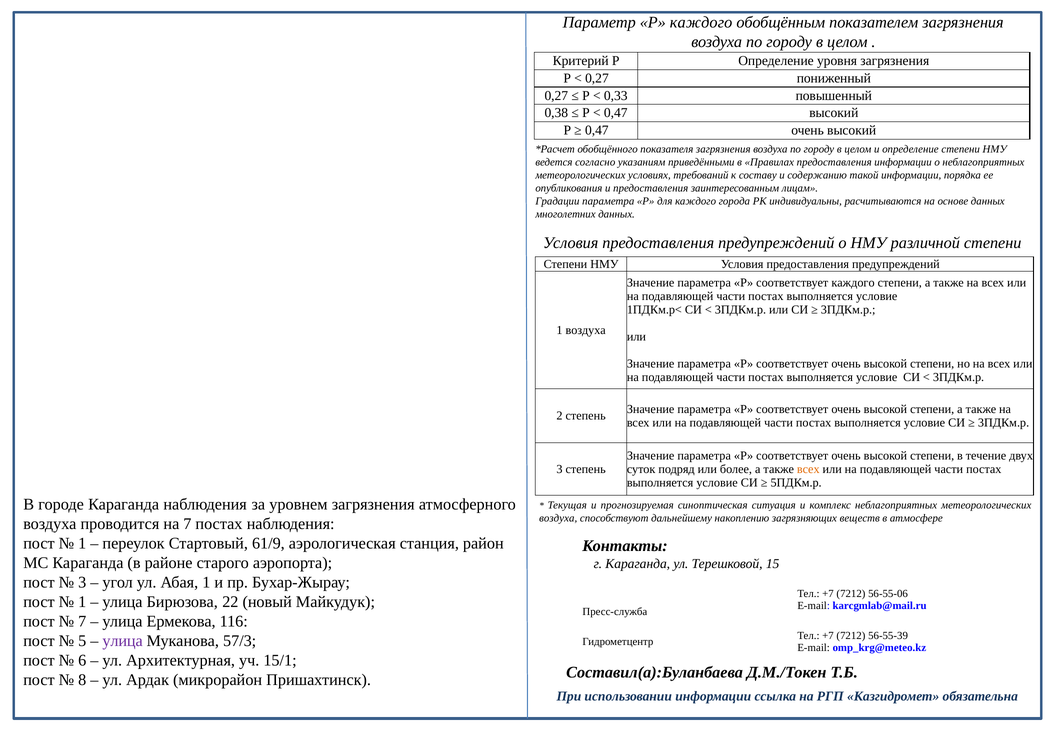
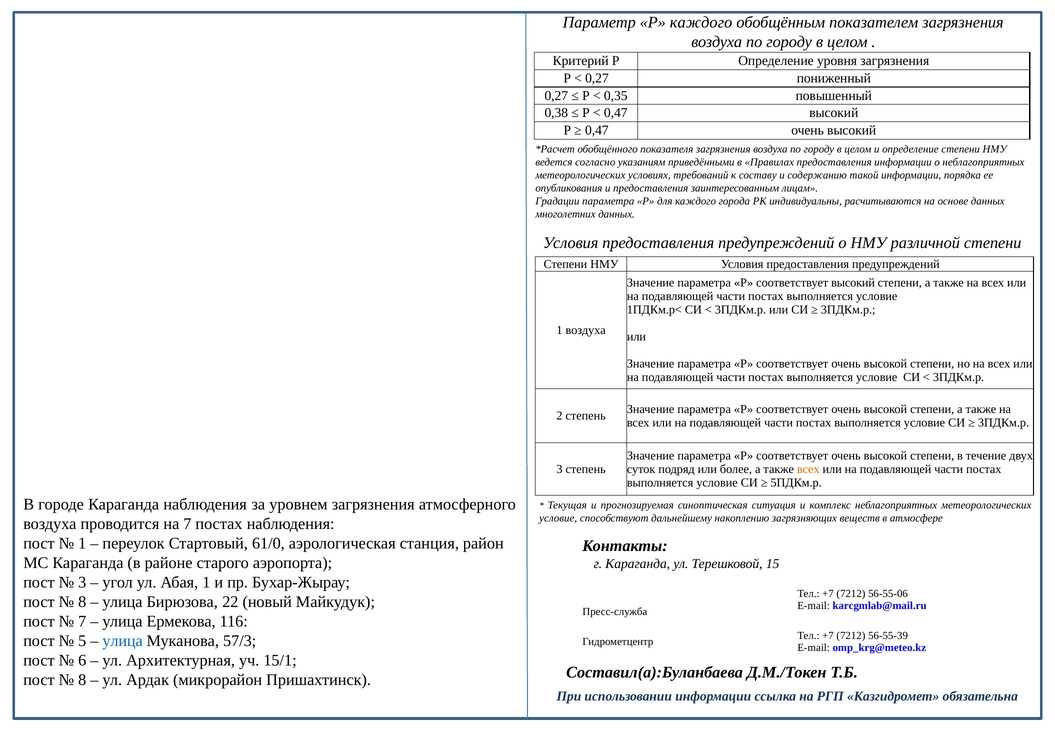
0,33: 0,33 -> 0,35 (616, 95)
соответствует каждого: каждого -> высокий (853, 283)
воздуха: воздуха -> условие (558, 518)
61/9: 61/9 -> 61/0 (268, 543)
1: 1 -> 8 (82, 602)
улица colour: purple -> blue (123, 641)
